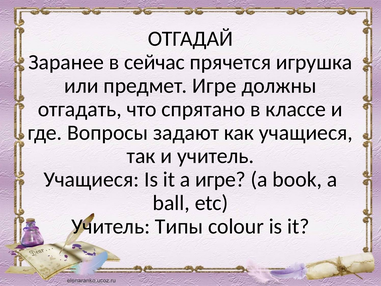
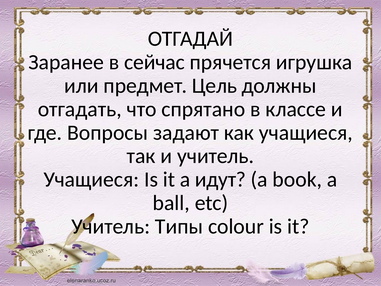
предмет Игре: Игре -> Цель (214, 86)
a игре: игре -> идут (220, 179)
